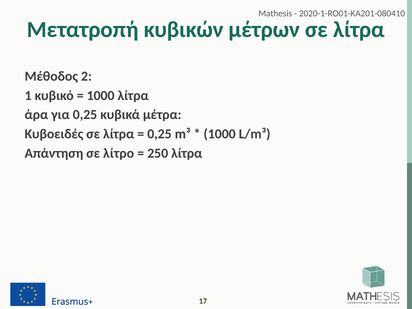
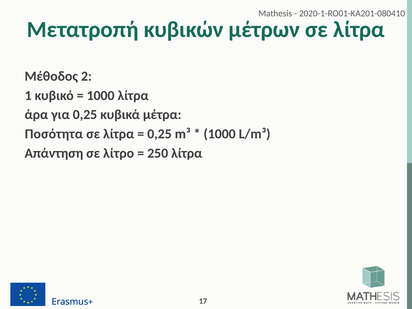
Κυβοειδές: Κυβοειδές -> Ποσότητα (54, 134)
